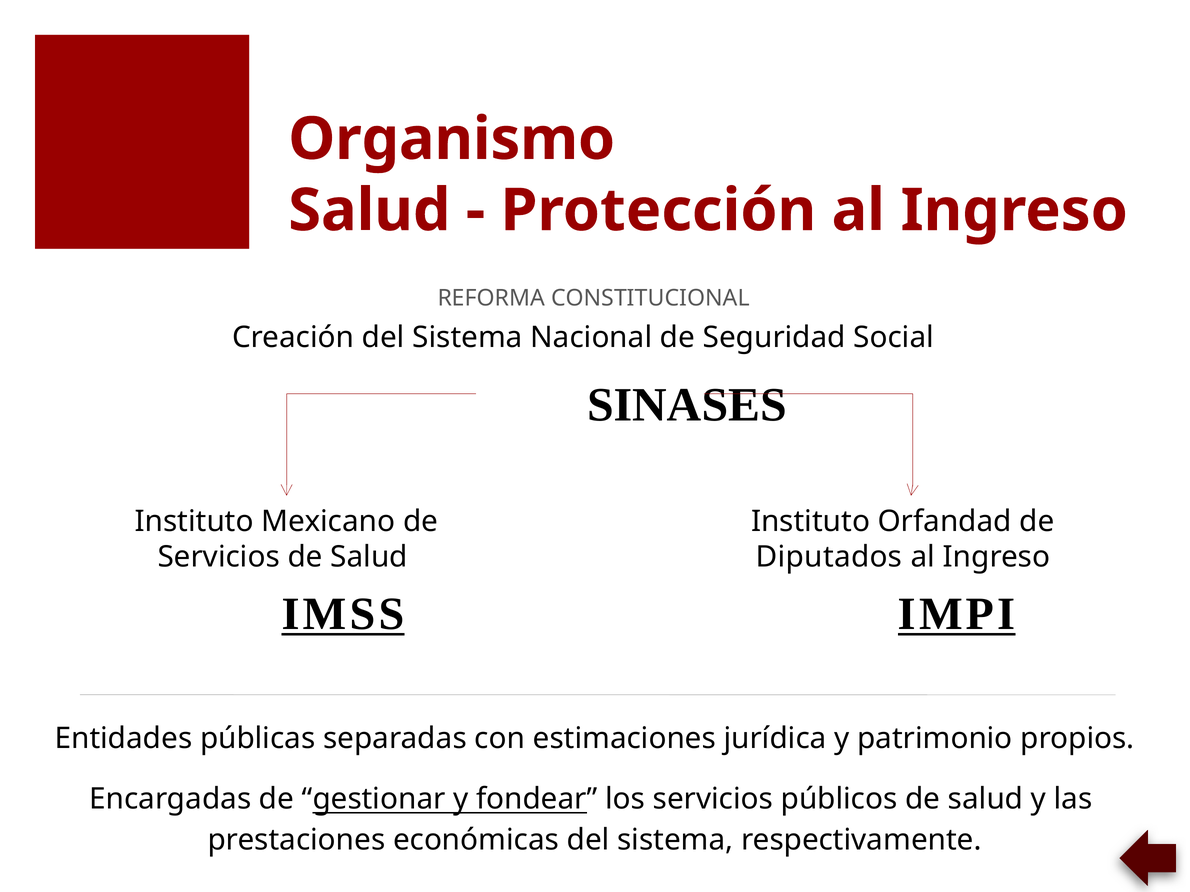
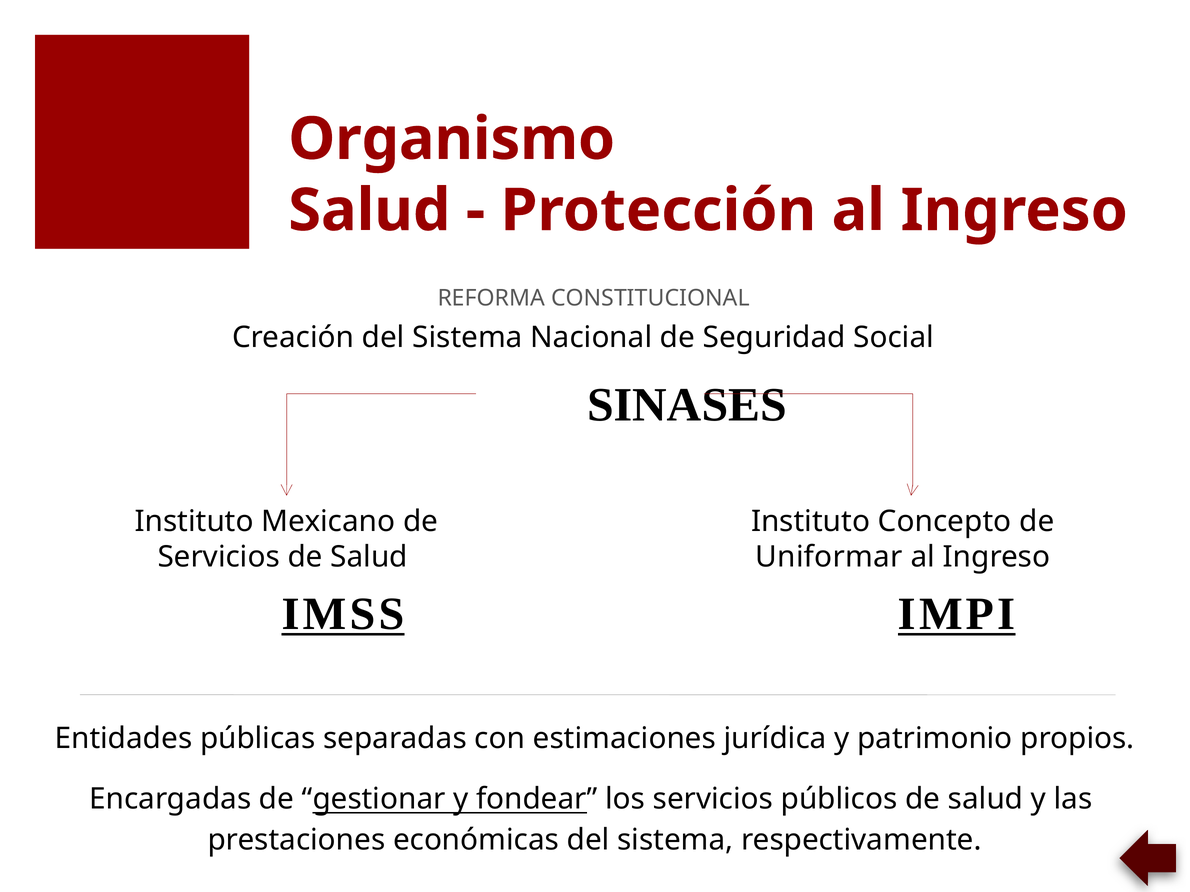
Orfandad: Orfandad -> Concepto (945, 522)
Diputados: Diputados -> Uniformar (829, 557)
